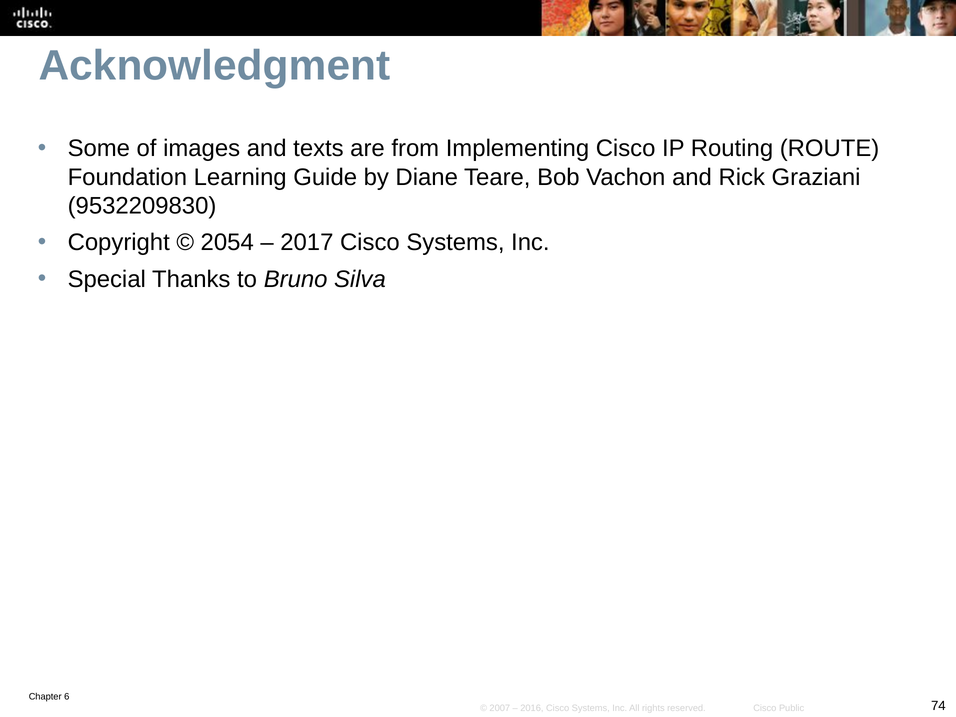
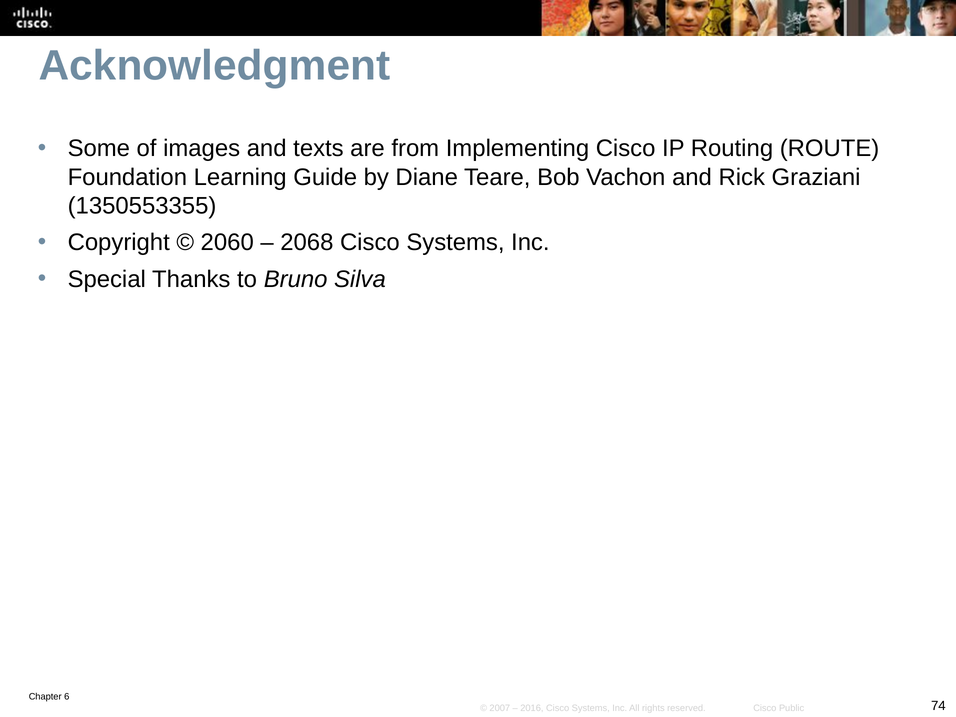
9532209830: 9532209830 -> 1350553355 (142, 206)
2054: 2054 -> 2060 (227, 243)
2017: 2017 -> 2068 (307, 243)
